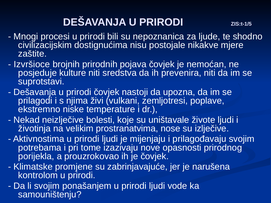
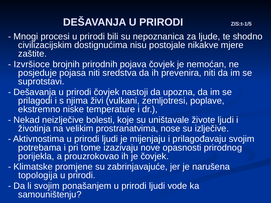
kulture: kulture -> pojasa (73, 73)
kontrolom: kontrolom -> topologija (38, 176)
